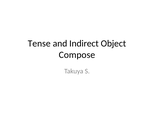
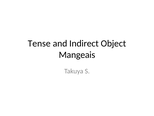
Compose: Compose -> Mangeais (77, 55)
